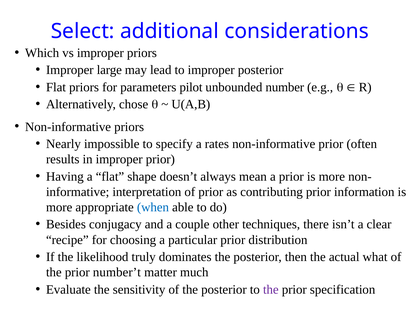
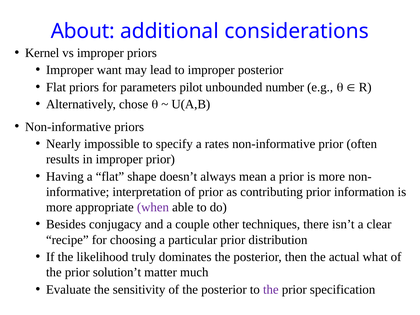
Select: Select -> About (83, 31)
Which: Which -> Kernel (42, 53)
large: large -> want (109, 70)
when colour: blue -> purple (153, 207)
number’t: number’t -> solution’t (117, 272)
